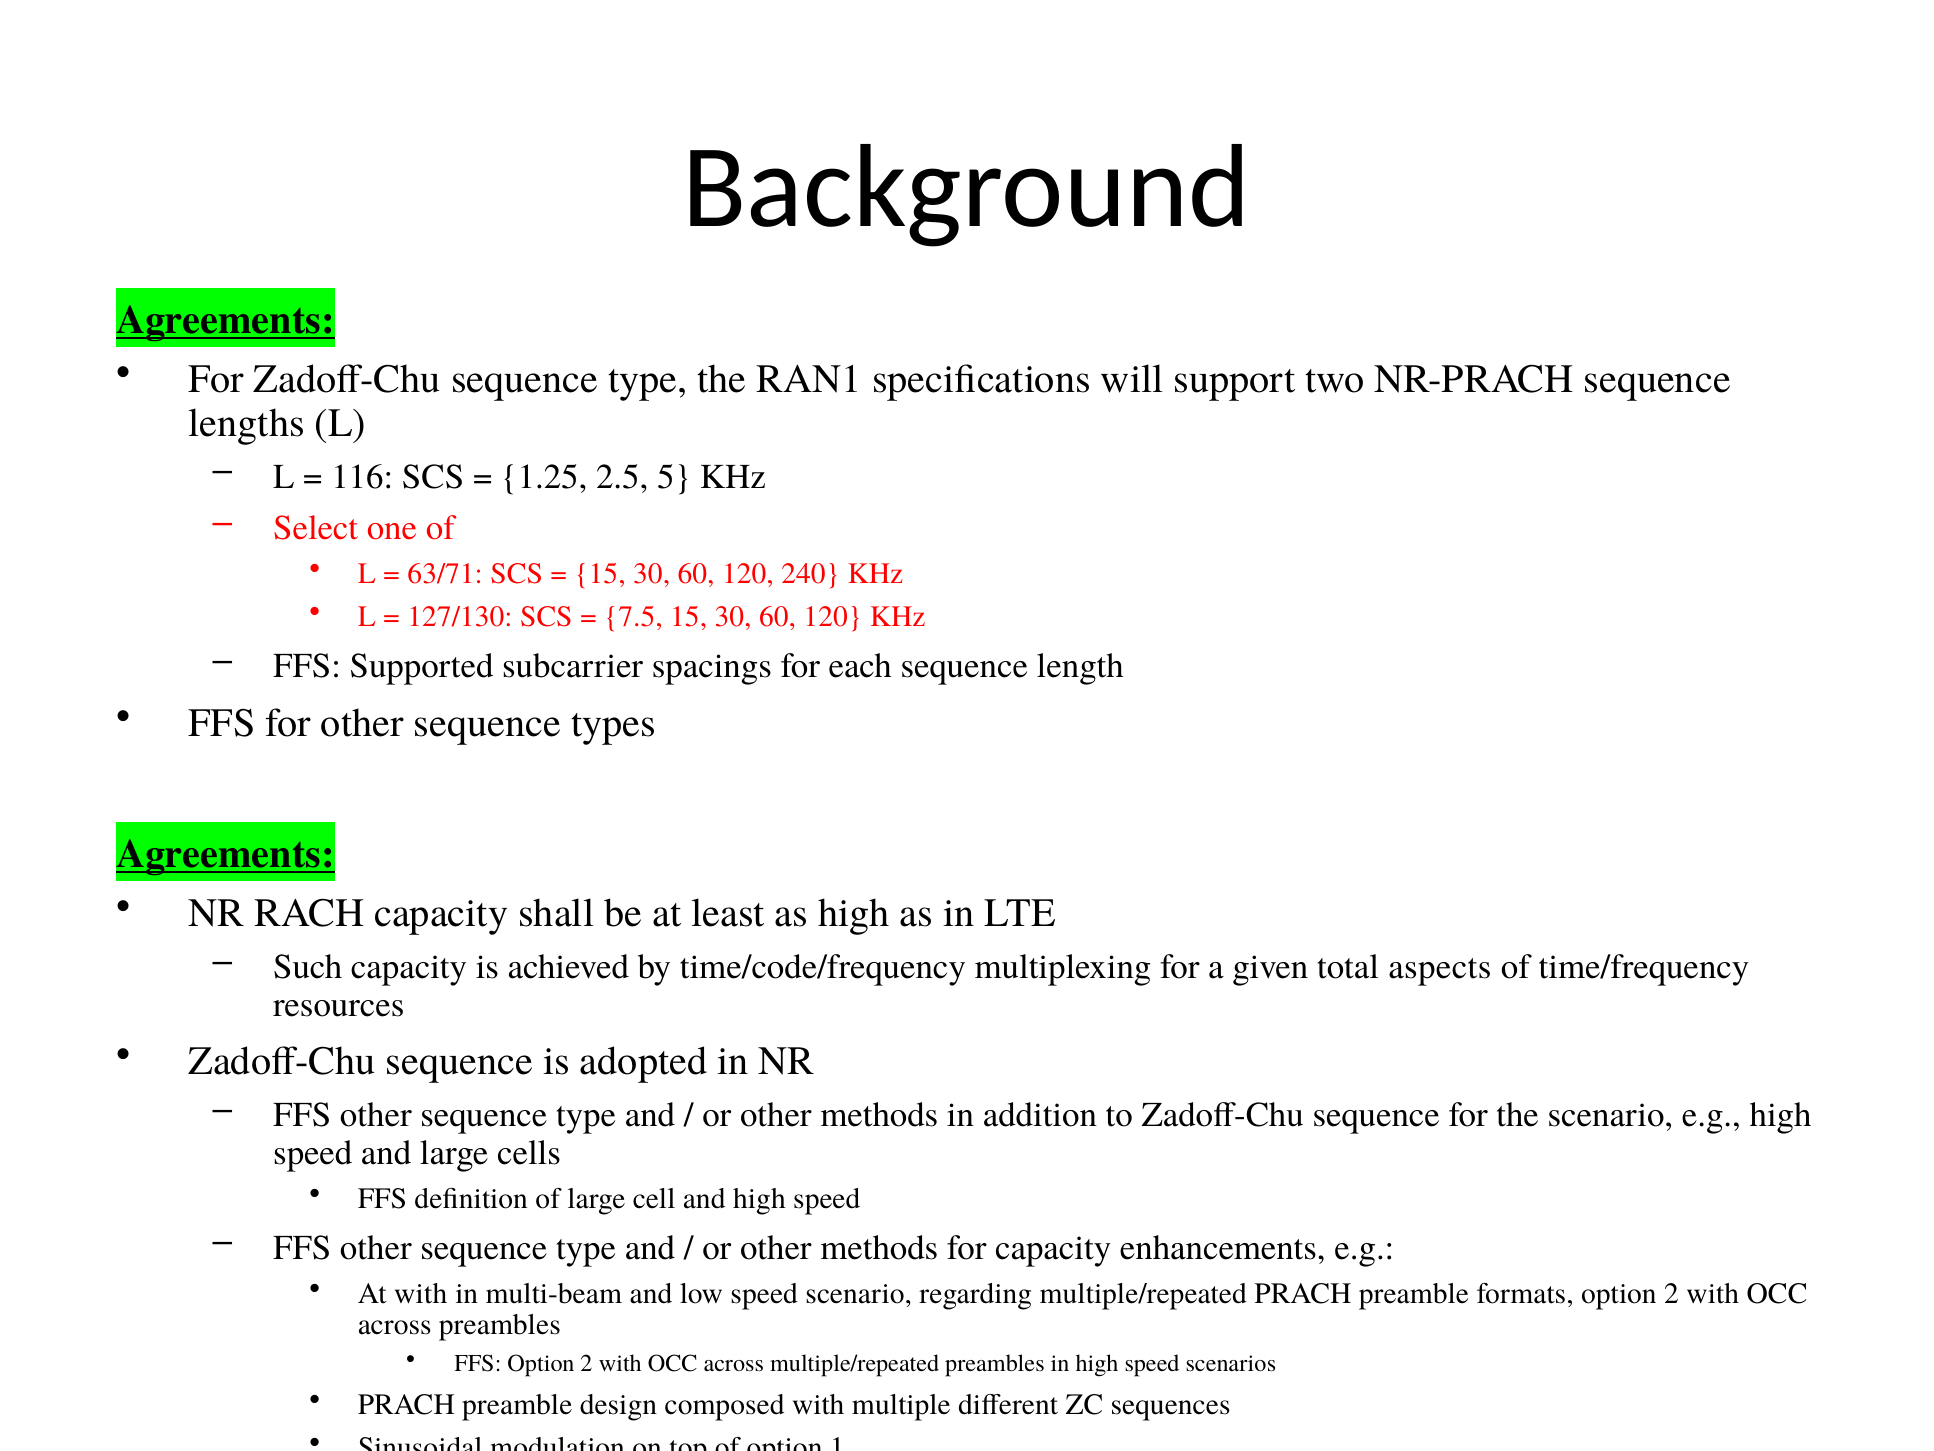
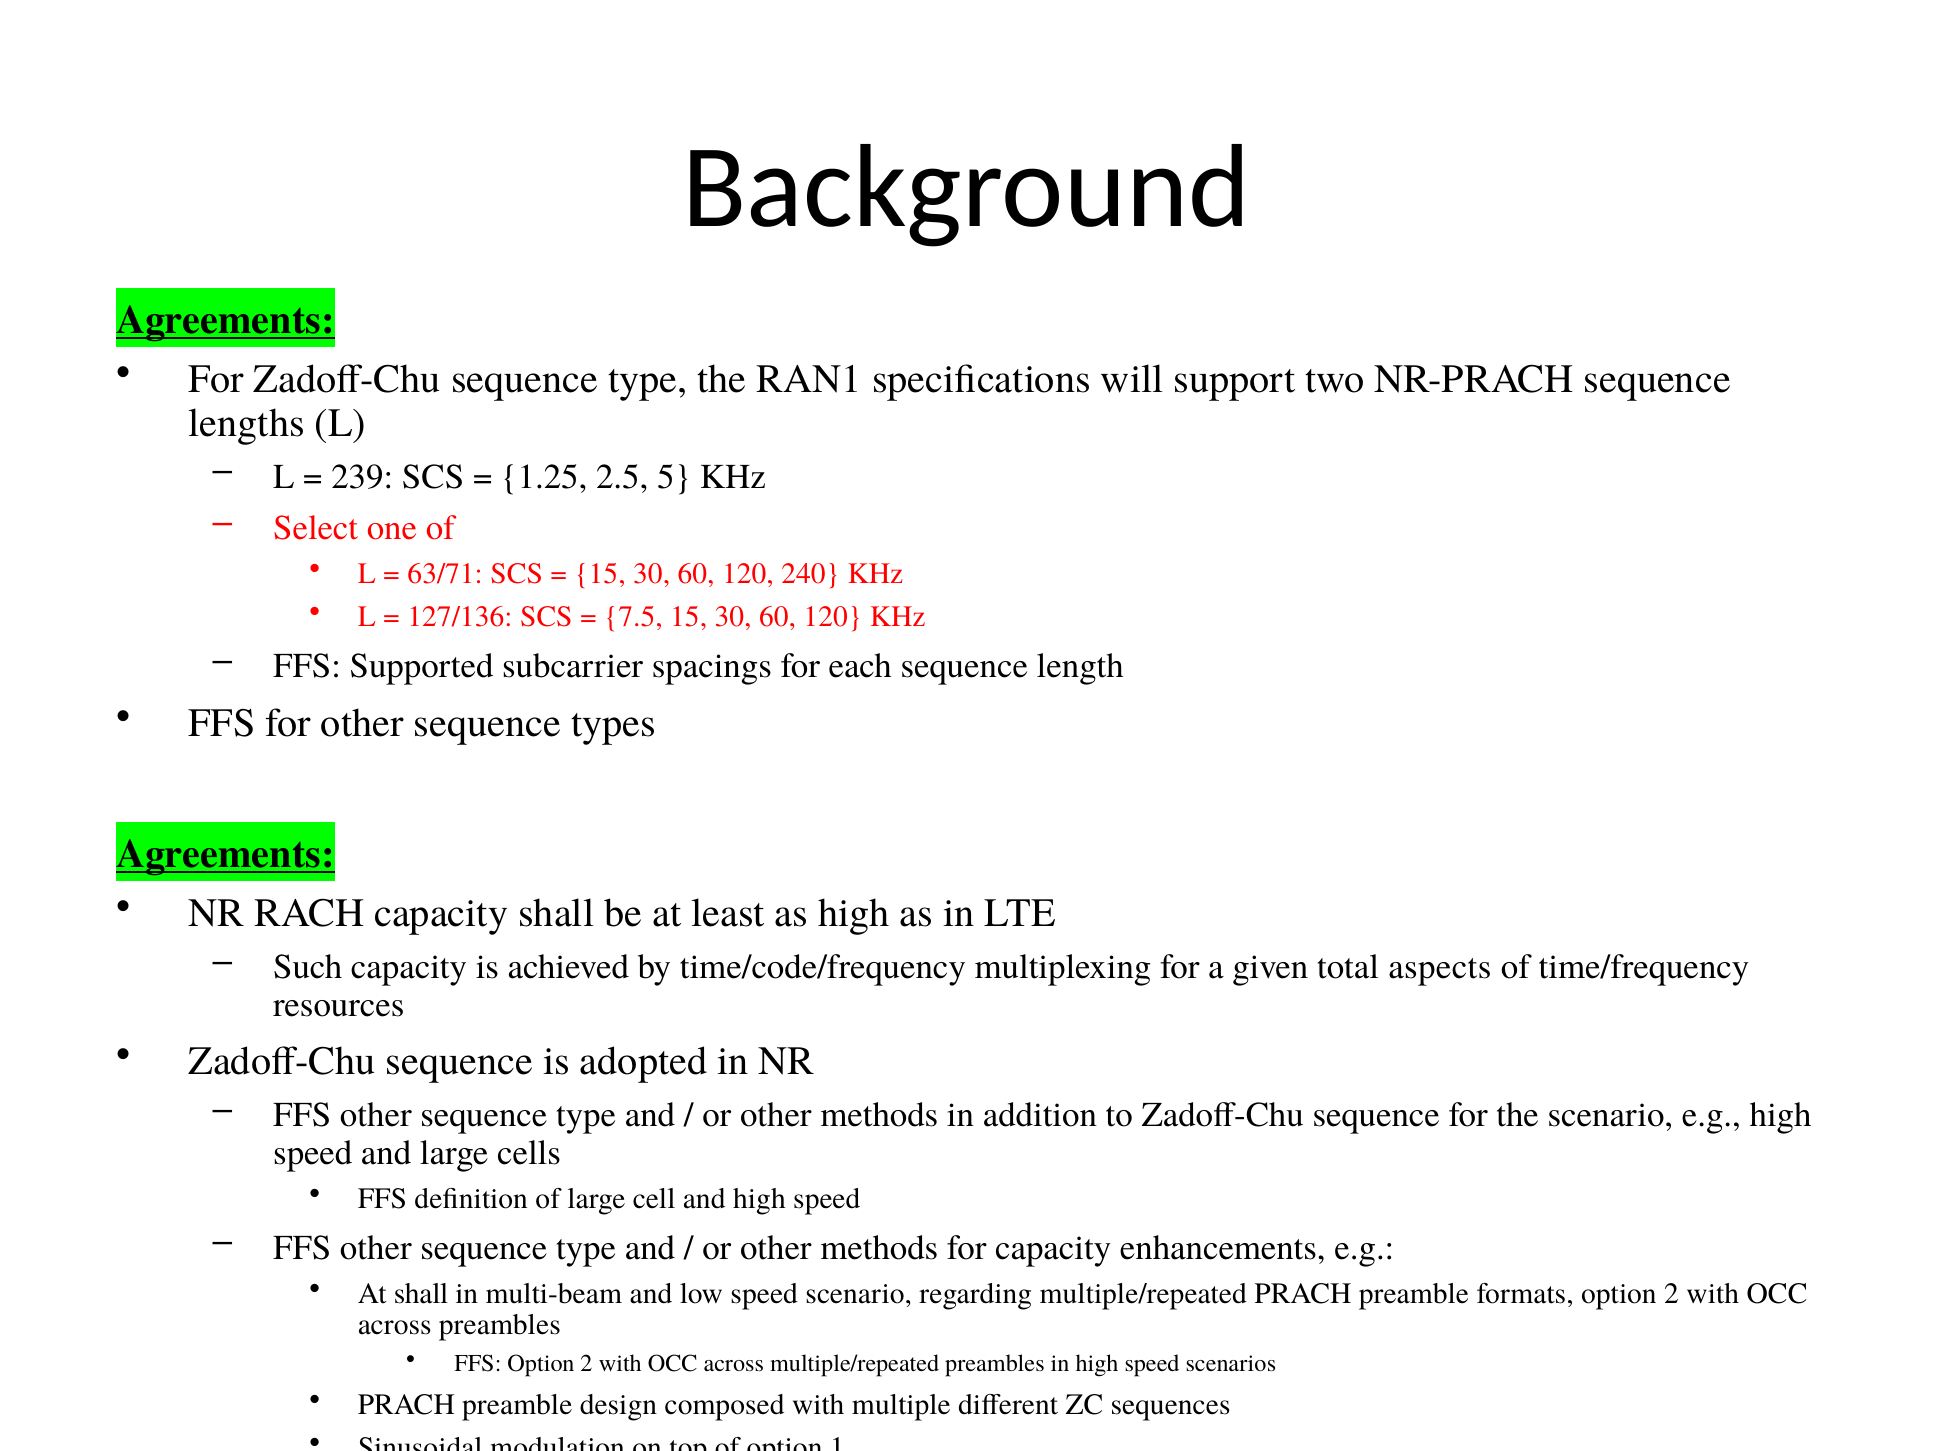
116: 116 -> 239 (362, 476)
127/130: 127/130 -> 127/136 (460, 617)
At with: with -> shall (421, 1293)
